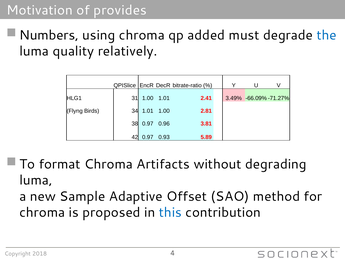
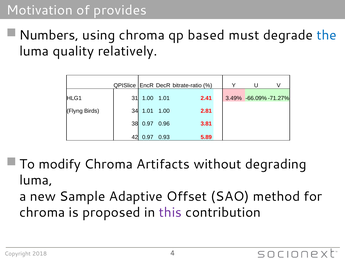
added: added -> based (206, 35)
format: format -> modify (60, 164)
this colour: blue -> purple (170, 212)
